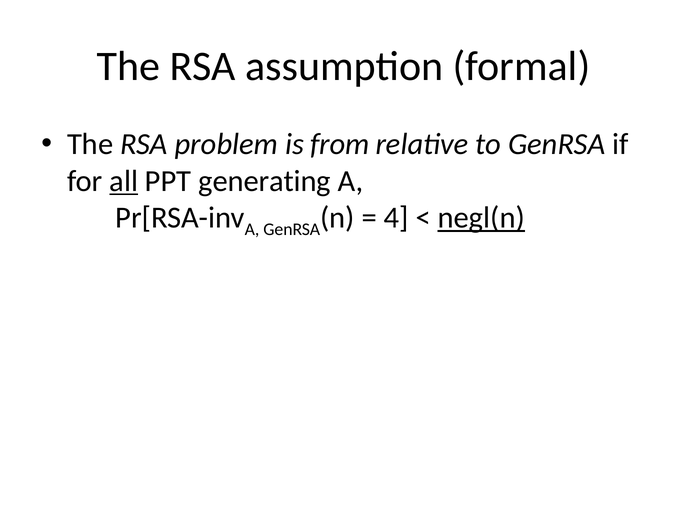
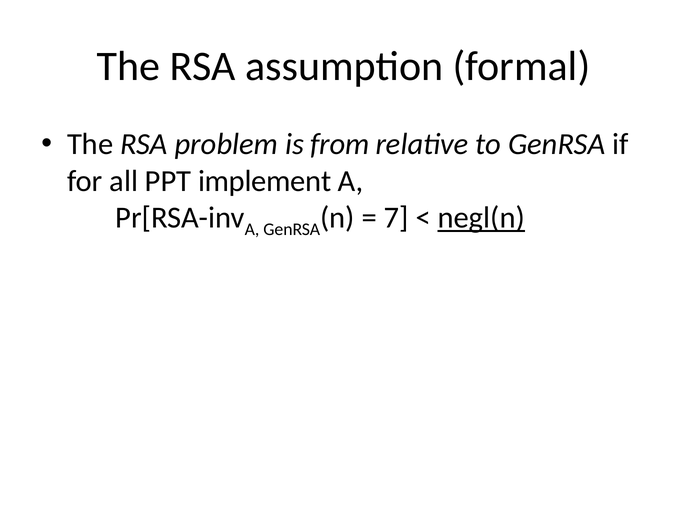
all underline: present -> none (124, 181)
generating: generating -> implement (265, 181)
4: 4 -> 7 (396, 218)
